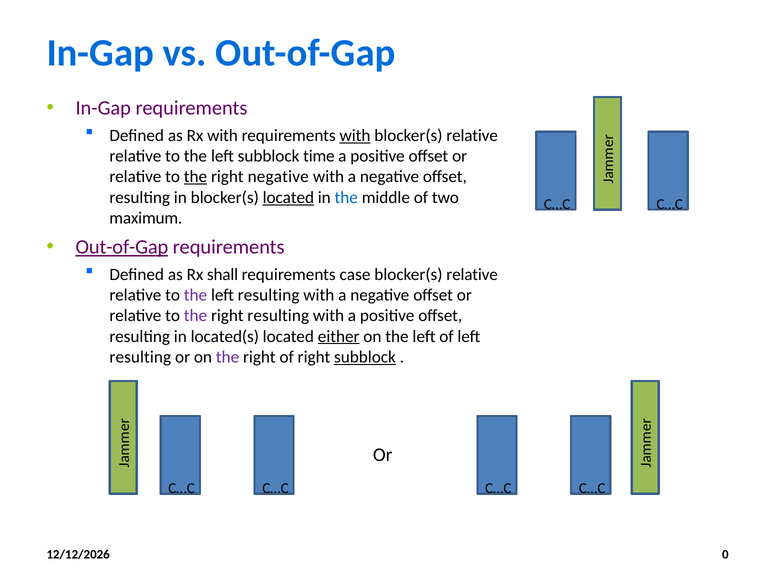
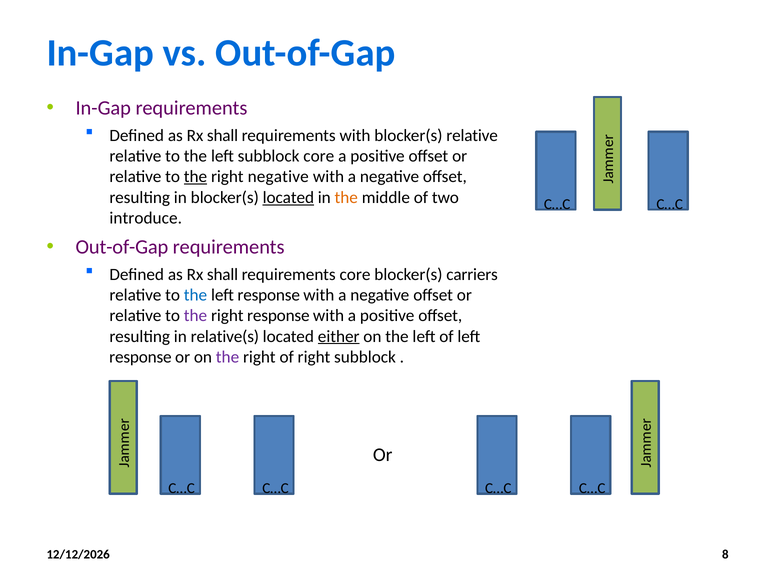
with: with -> shall (223, 135)
with underline: present -> none (355, 135)
subblock time: time -> core (319, 156)
the colour: blue -> orange (346, 197)
maximum: maximum -> introduce (146, 218)
Out-of-Gap underline: present -> none (122, 247)
requirements case: case -> core (355, 275)
relative: relative -> carriers (472, 275)
the colour: purple -> blue (195, 295)
resulting: resulting -> response (269, 295)
right resulting: resulting -> response (278, 316)
located(s: located(s -> relative(s (225, 336)
resulting: resulting -> response (140, 357)
subblock underline: present -> none (365, 357)
0: 0 -> 8 (725, 555)
